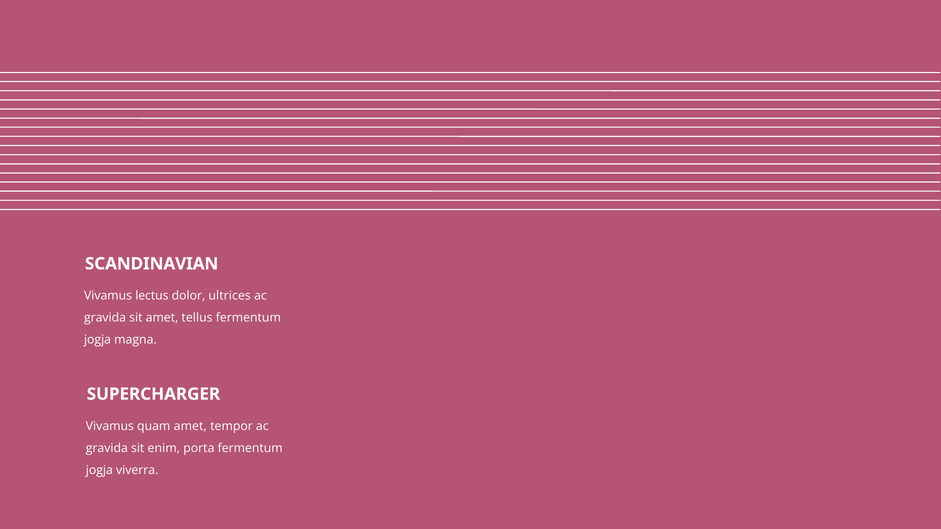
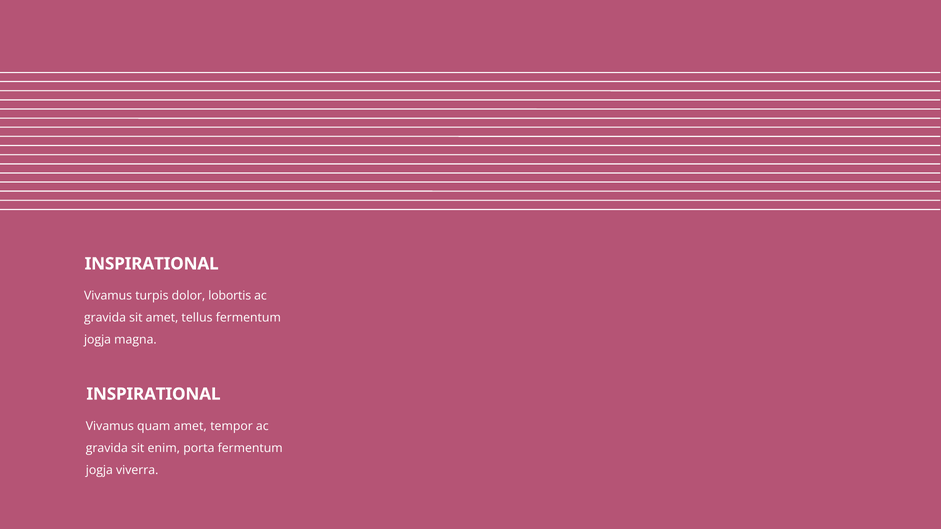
SCANDINAVIAN: SCANDINAVIAN -> INSPIRATIONAL (152, 264)
lectus: lectus -> turpis (152, 296)
ultrices: ultrices -> lobortis (230, 296)
SUPERCHARGER: SUPERCHARGER -> INSPIRATIONAL (153, 394)
